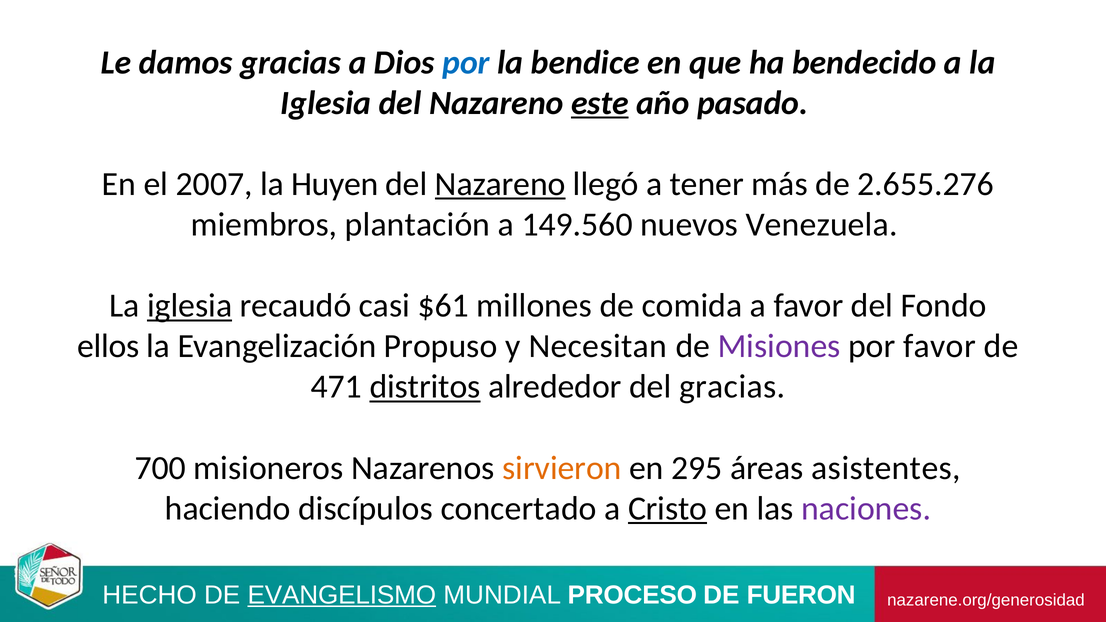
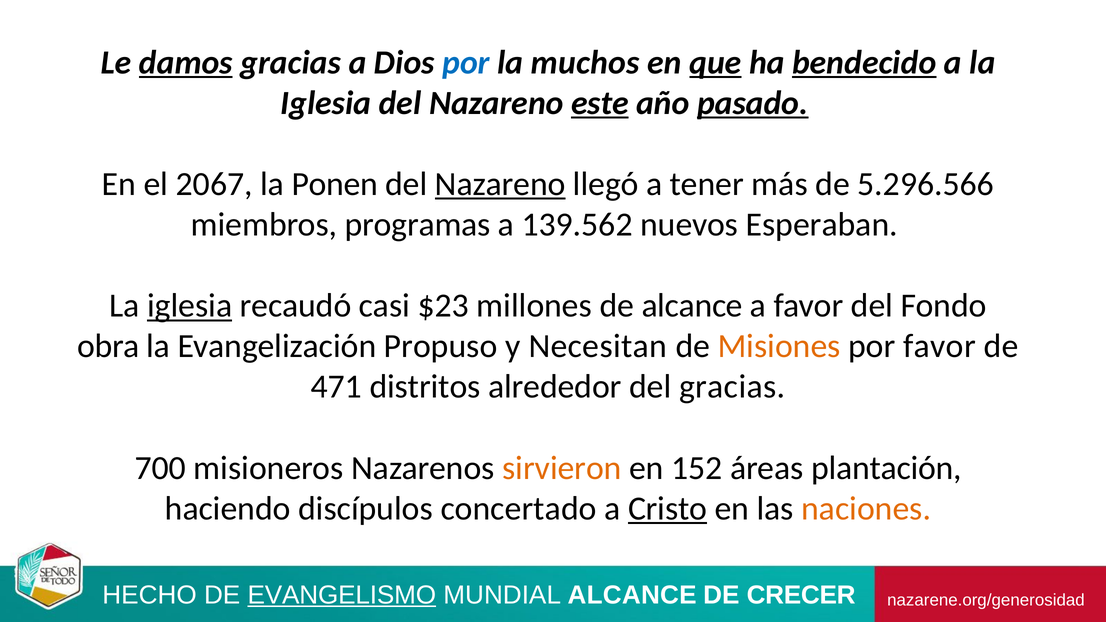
damos underline: none -> present (186, 63)
bendice: bendice -> muchos (585, 63)
que underline: none -> present (715, 63)
bendecido underline: none -> present (864, 63)
pasado underline: none -> present (753, 103)
2007: 2007 -> 2067 (214, 184)
Huyen: Huyen -> Ponen (335, 184)
2.655.276: 2.655.276 -> 5.296.566 (926, 184)
plantación: plantación -> programas (418, 225)
149.560: 149.560 -> 139.562 (577, 225)
Venezuela: Venezuela -> Esperaban (822, 225)
$61: $61 -> $23 (443, 306)
de comida: comida -> alcance (692, 306)
ellos: ellos -> obra (108, 346)
Misiones colour: purple -> orange (779, 346)
distritos underline: present -> none (425, 387)
295: 295 -> 152 (697, 468)
asistentes: asistentes -> plantación (886, 468)
naciones colour: purple -> orange (866, 509)
MUNDIAL PROCESO: PROCESO -> ALCANCE (632, 595)
FUERON: FUERON -> CRECER (801, 595)
